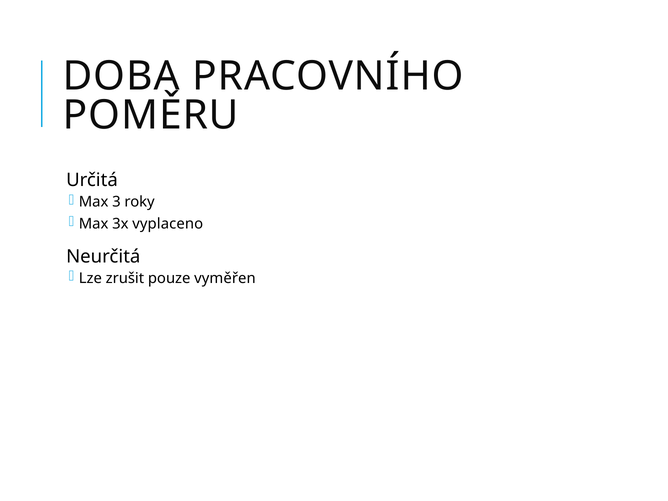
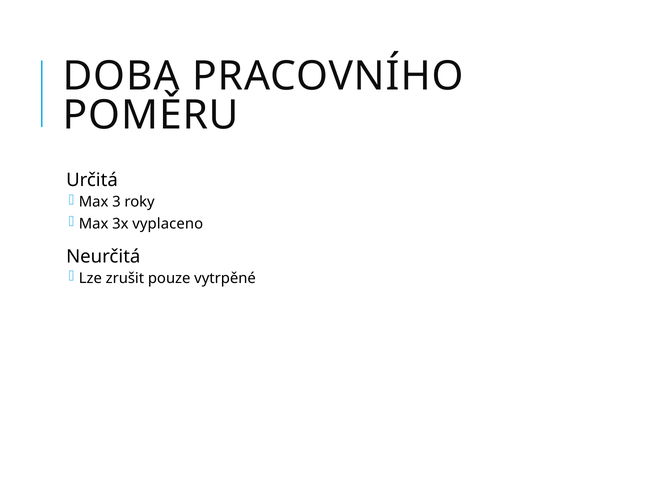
vyměřen: vyměřen -> vytrpěné (225, 278)
